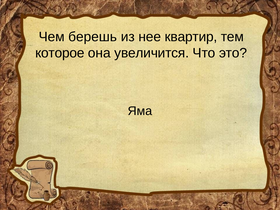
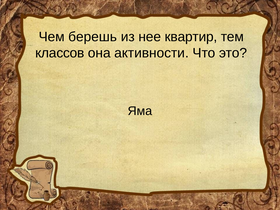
которое: которое -> классов (60, 53)
увеличится: увеличится -> активности (152, 53)
